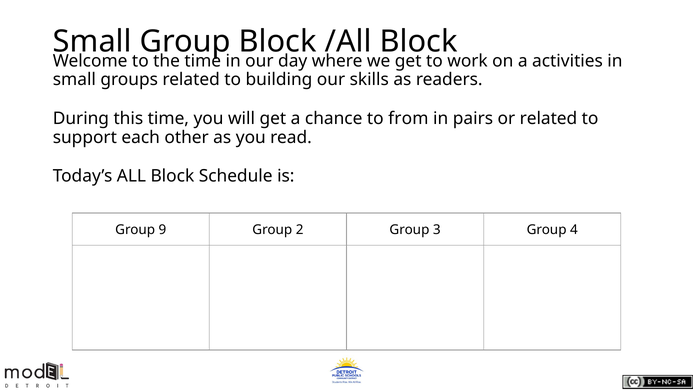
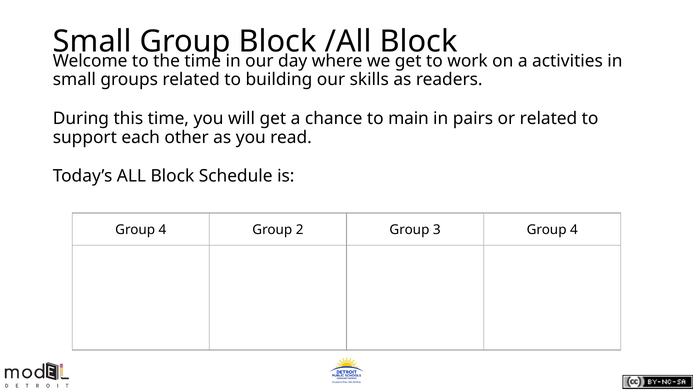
from: from -> main (408, 119)
9: 9 -> 4 (162, 230)
